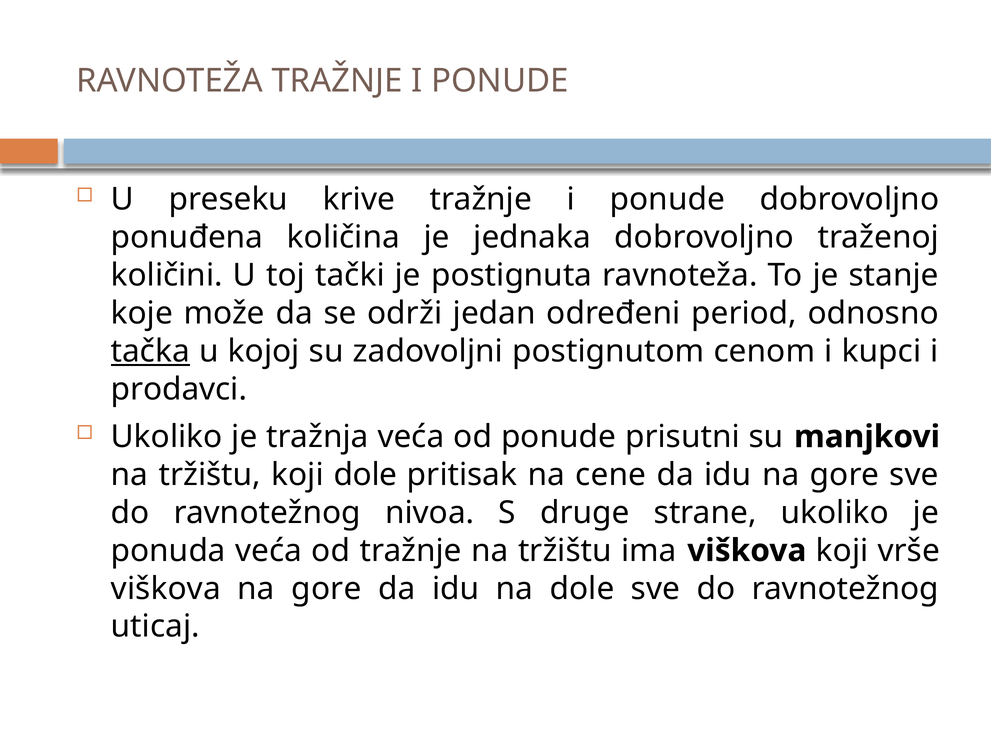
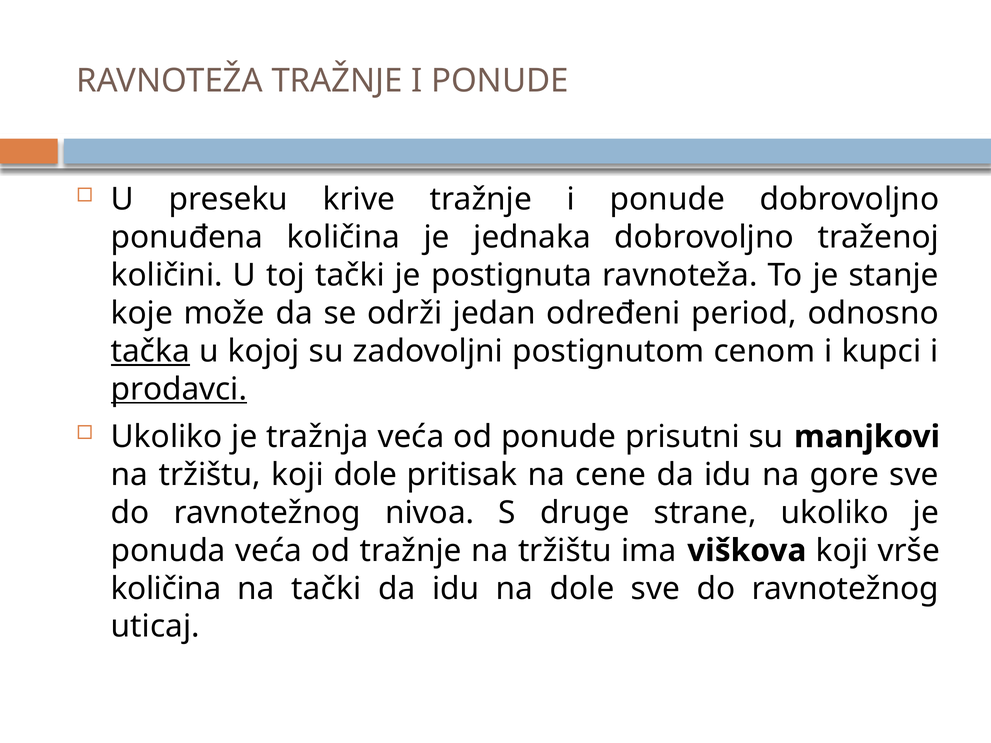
prodavci underline: none -> present (179, 389)
viškova: viškova -> količina (166, 589)
gore: gore -> tački (326, 589)
